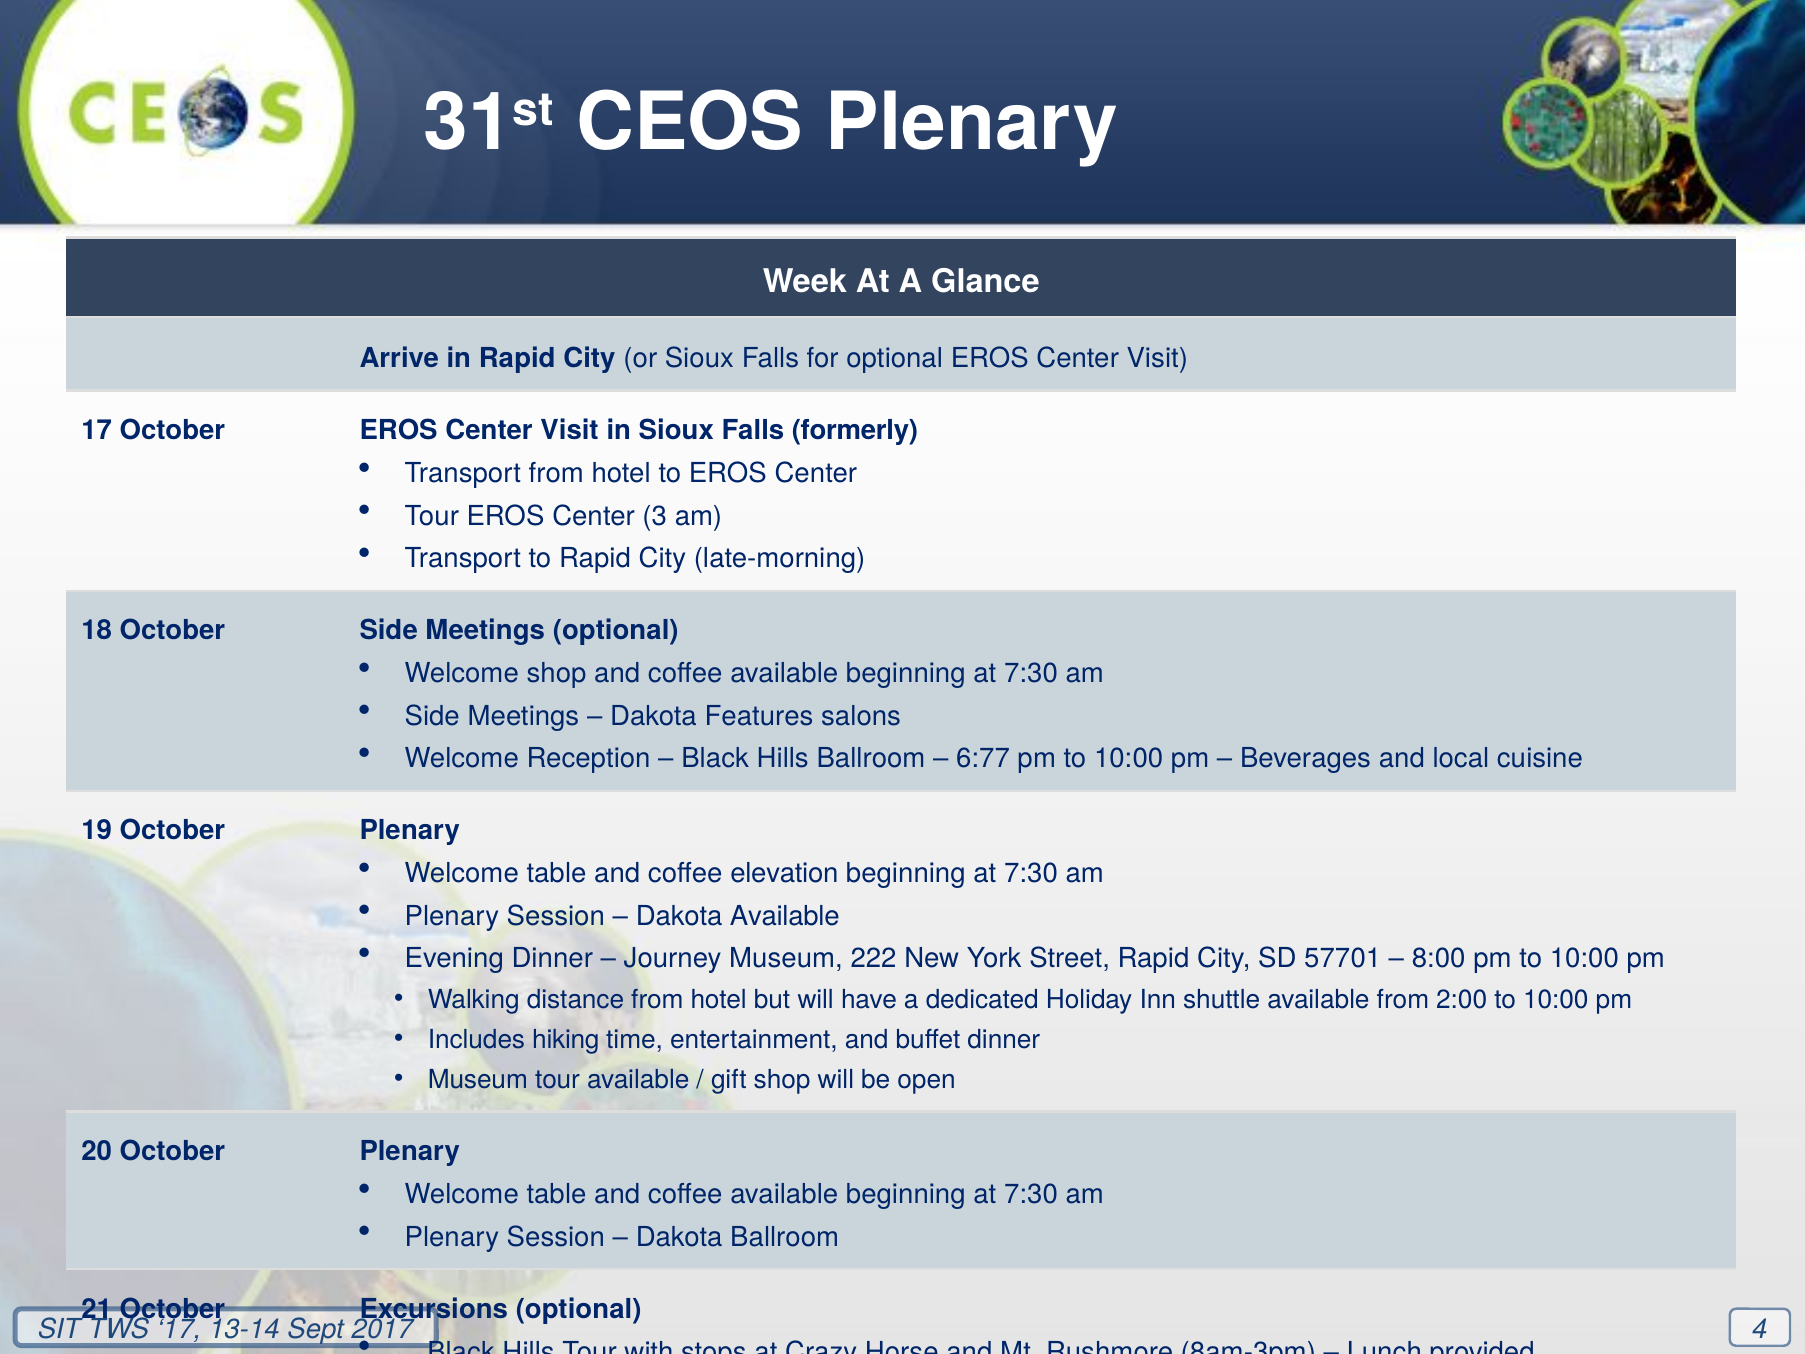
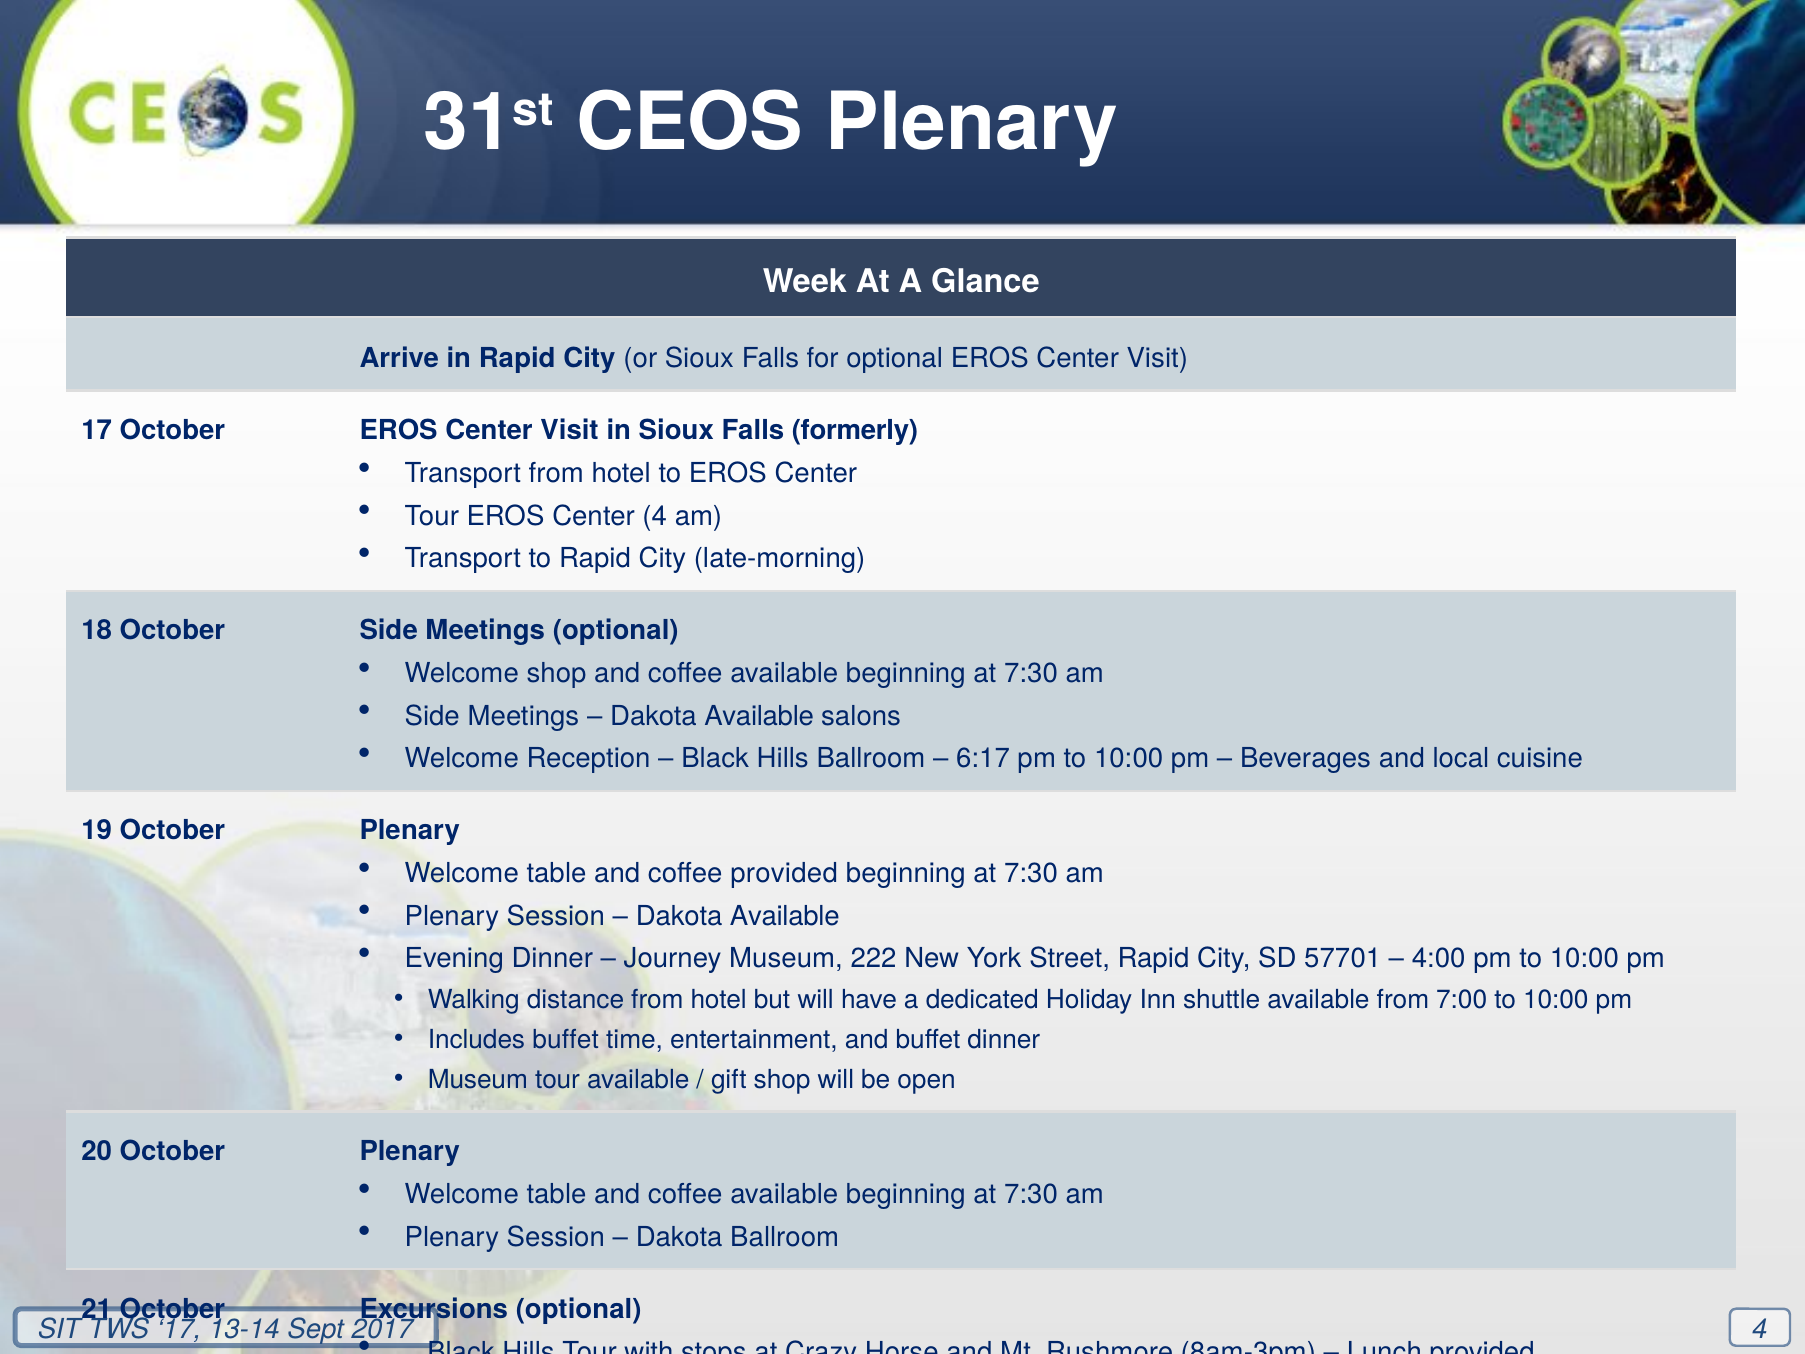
Center 3: 3 -> 4 (655, 516)
Features: Features -> Available (759, 716)
6:77: 6:77 -> 6:17 (983, 759)
coffee elevation: elevation -> provided (784, 874)
8:00: 8:00 -> 4:00 (1439, 959)
2:00: 2:00 -> 7:00 (1462, 1000)
Includes hiking: hiking -> buffet (566, 1040)
